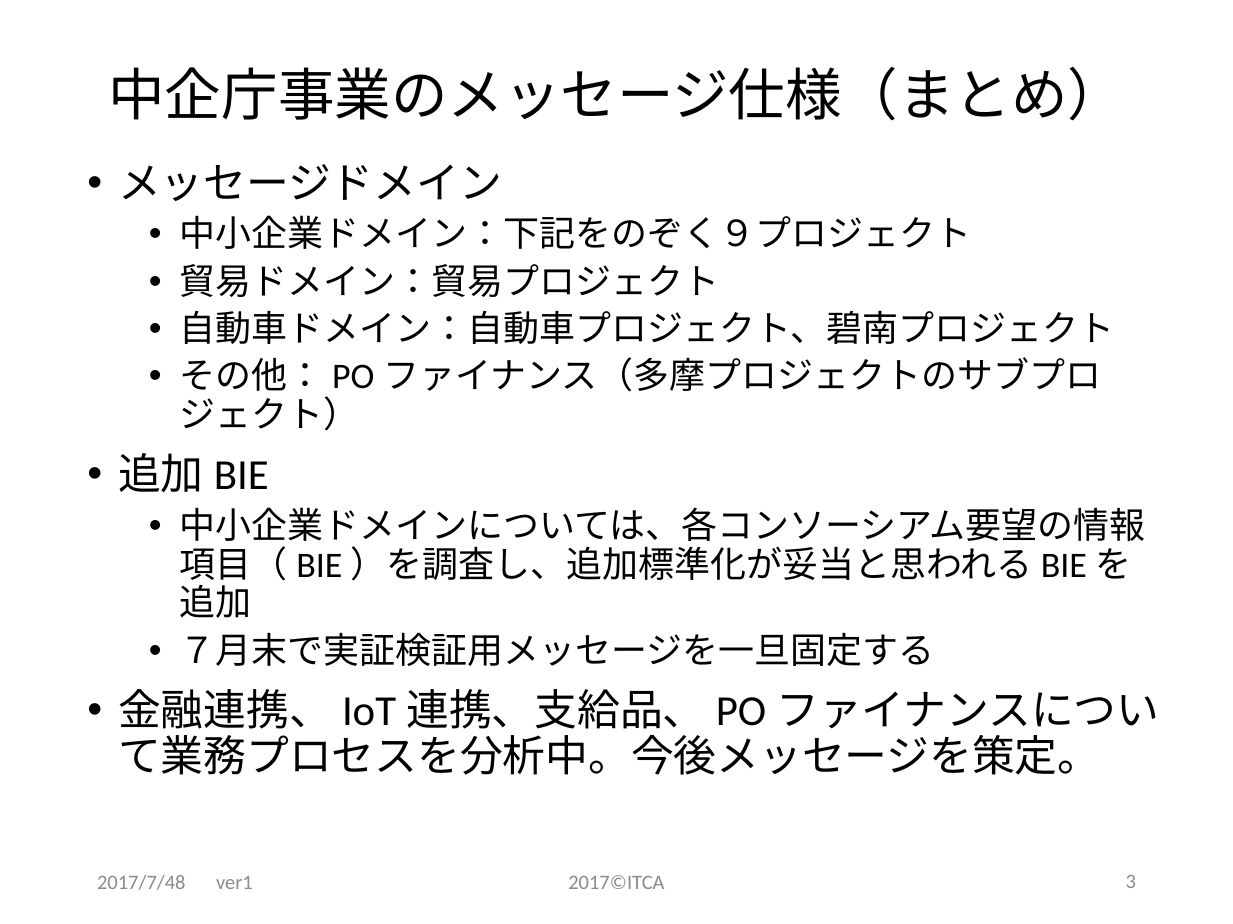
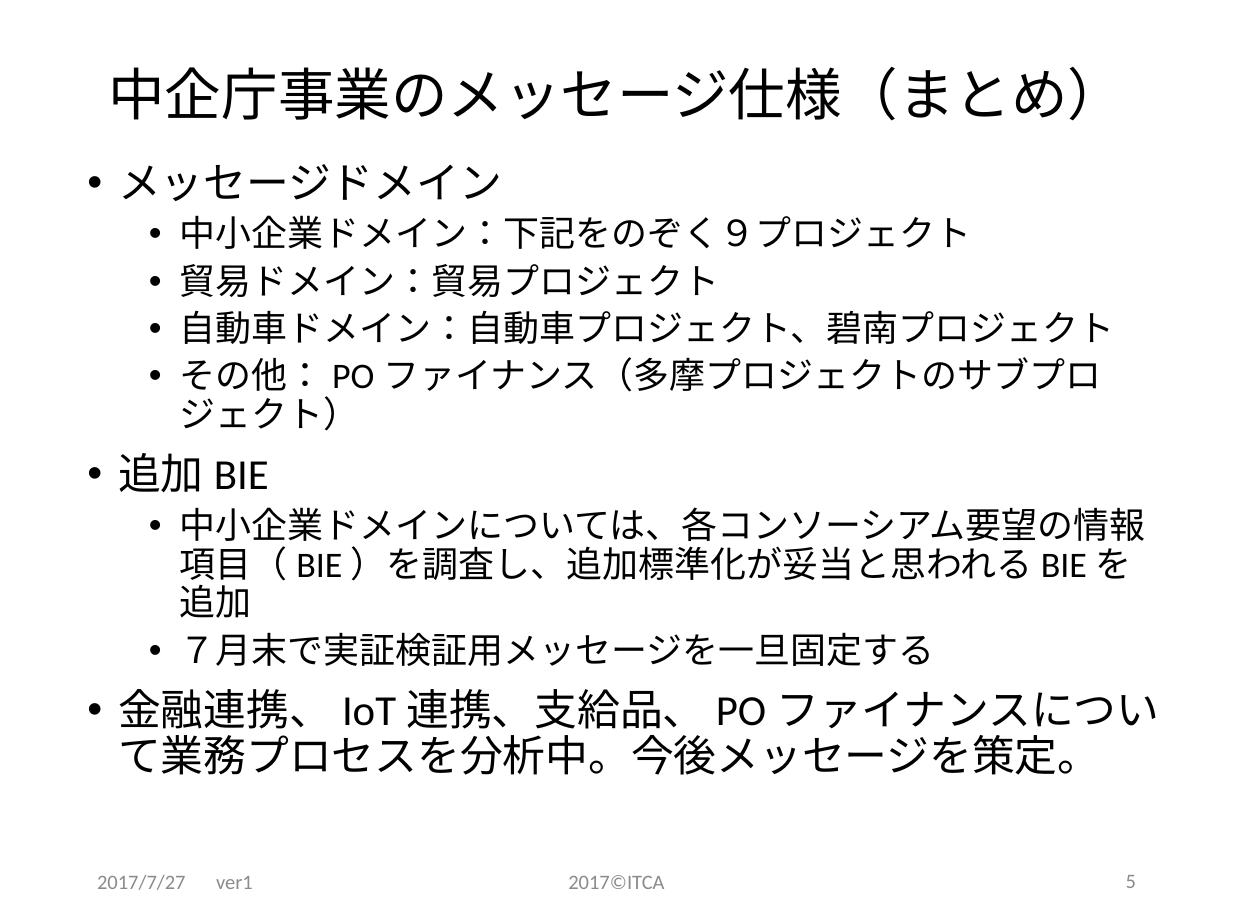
2017/7/48: 2017/7/48 -> 2017/7/27 (141, 883)
3: 3 -> 5 (1131, 883)
